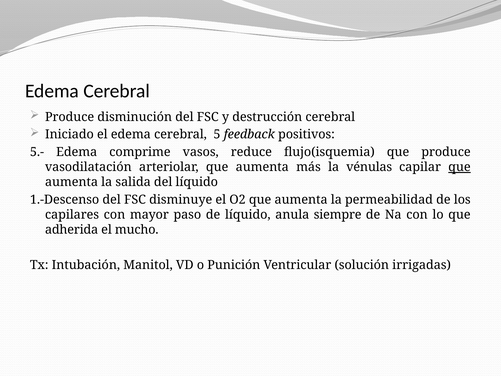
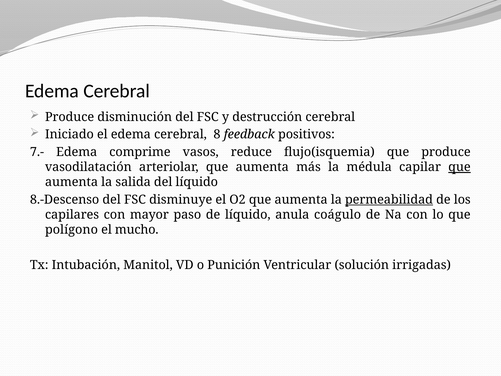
5: 5 -> 8 (217, 134)
5.-: 5.- -> 7.- (37, 152)
vénulas: vénulas -> médula (369, 167)
1.-Descenso: 1.-Descenso -> 8.-Descenso (65, 200)
permeabilidad underline: none -> present (389, 200)
siempre: siempre -> coágulo (338, 215)
adherida: adherida -> polígono (71, 230)
